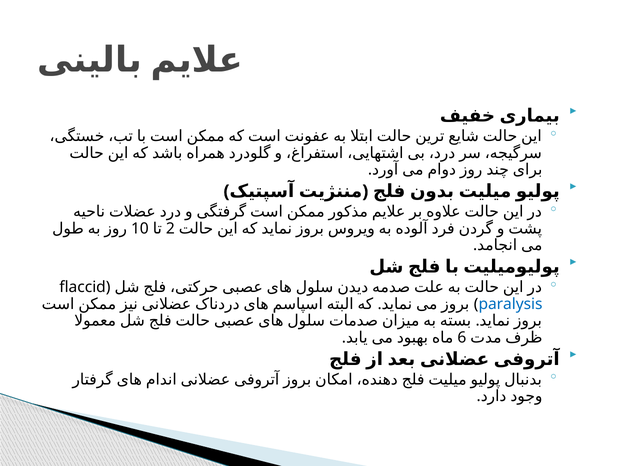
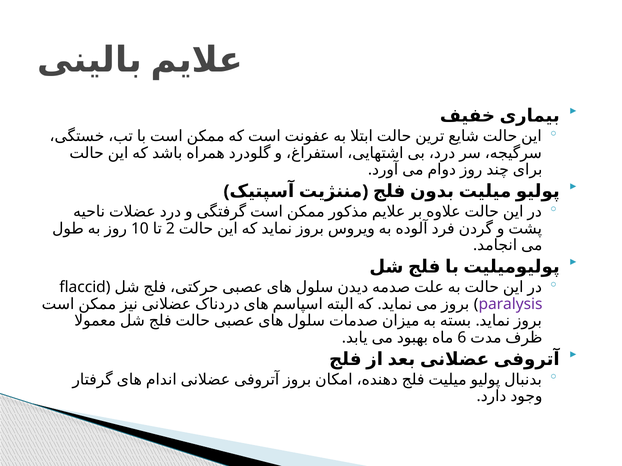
paralysis colour: blue -> purple (510, 304)
